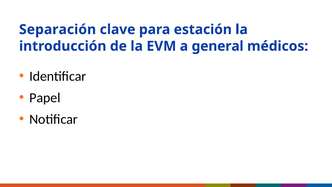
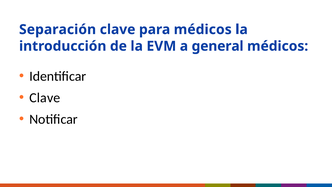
para estación: estación -> médicos (203, 29)
Papel: Papel -> Clave (45, 98)
